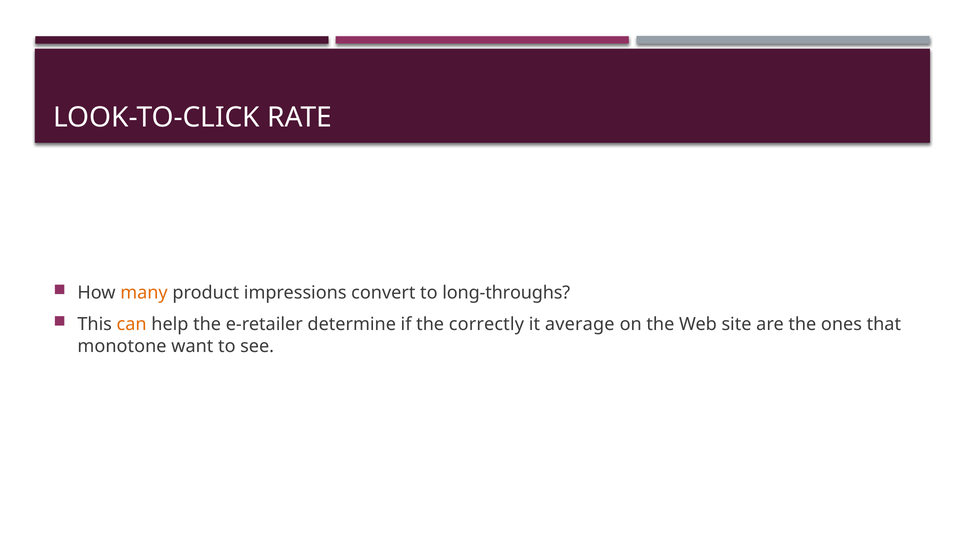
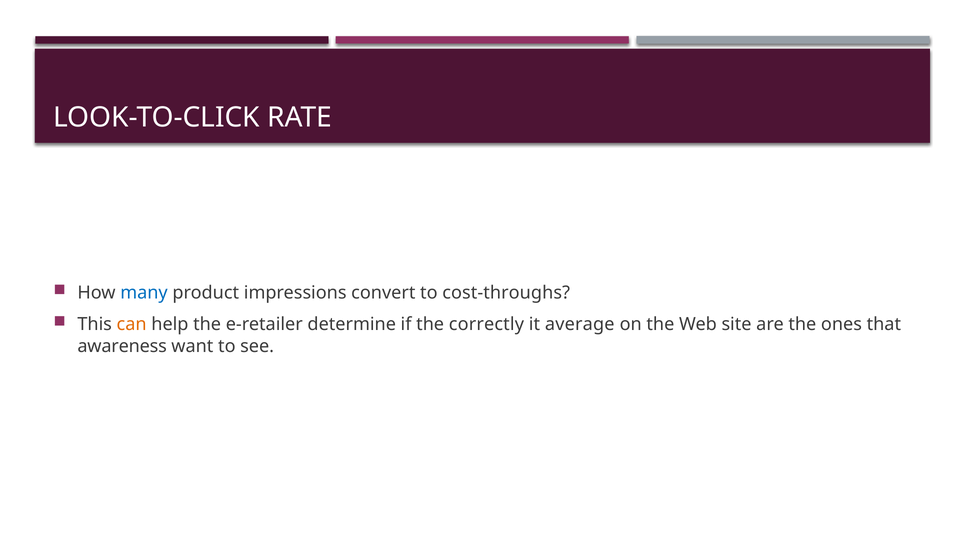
many colour: orange -> blue (144, 293)
long-throughs: long-throughs -> cost-throughs (506, 293)
monotone: monotone -> awareness (122, 346)
